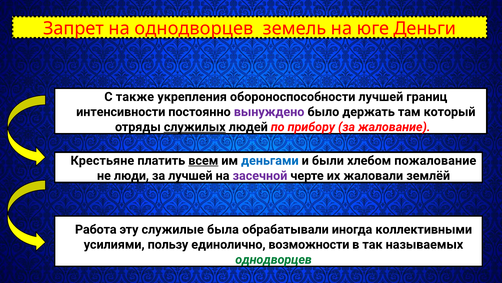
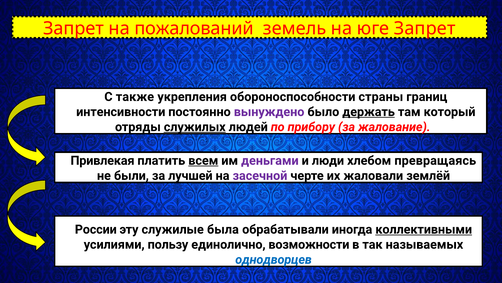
на однодворцев: однодворцев -> пожалований (194, 28)
юге Деньги: Деньги -> Запрет (425, 28)
лучшей: лучшей -> страны (381, 97)
держать underline: none -> present (369, 112)
Крестьяне: Крестьяне -> Привлекая (103, 160)
деньгами colour: blue -> purple (270, 160)
были: были -> люди (328, 160)
пожалование: пожалование -> превращаясь (435, 160)
люди: люди -> были (131, 175)
Работа: Работа -> России (96, 229)
коллективными underline: none -> present (424, 229)
однодворцев colour: green -> blue (274, 259)
